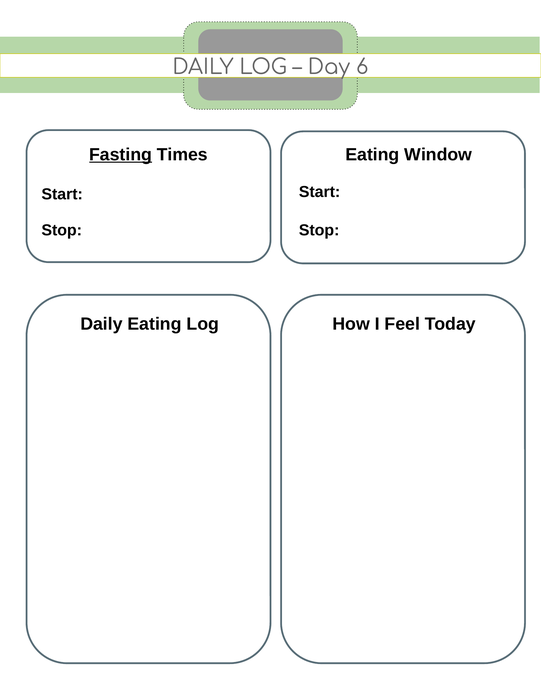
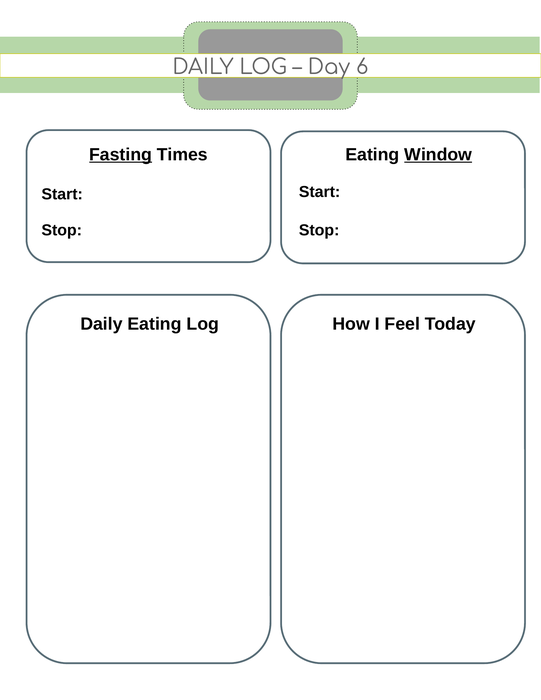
Window underline: none -> present (438, 155)
